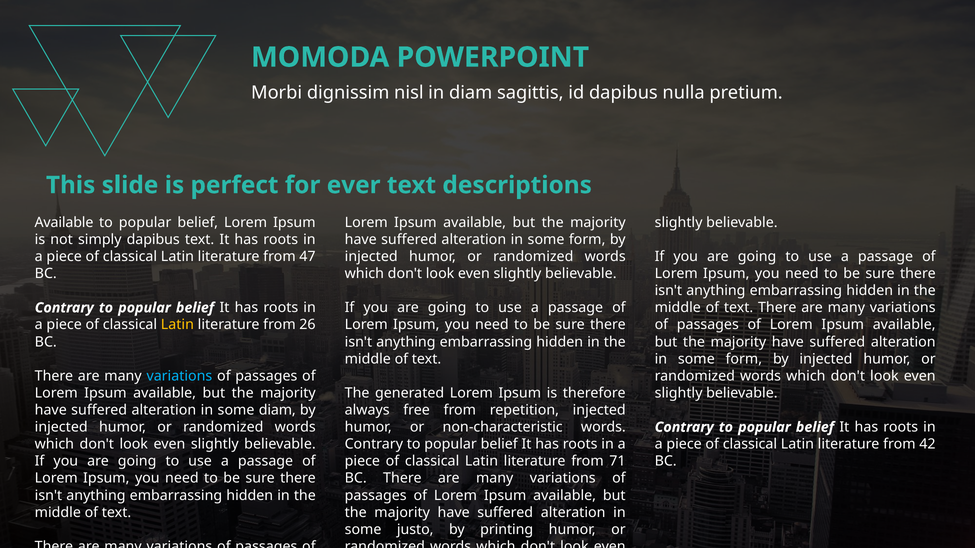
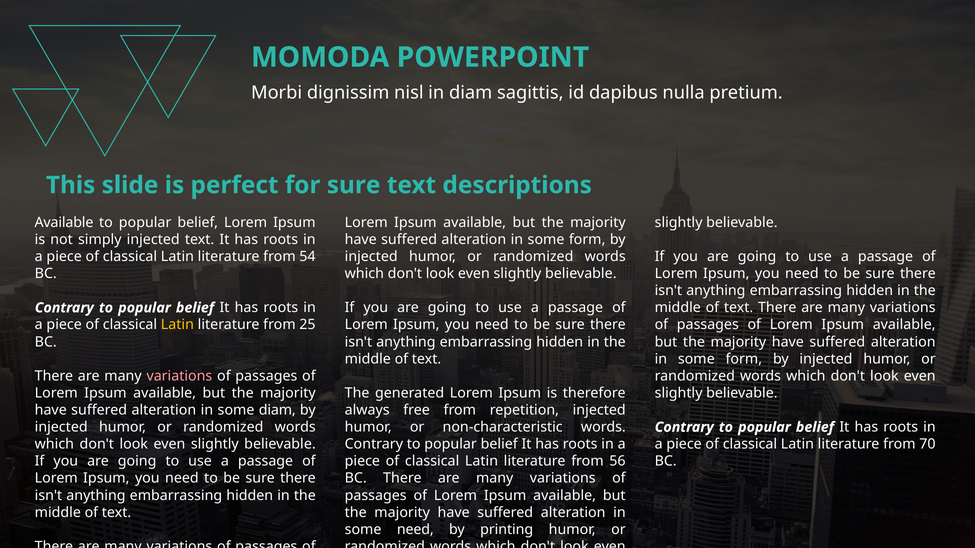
for ever: ever -> sure (354, 185)
simply dapibus: dapibus -> injected (153, 240)
47: 47 -> 54 (307, 257)
26: 26 -> 25 (307, 325)
variations colour: light blue -> pink (179, 376)
42: 42 -> 70 (927, 445)
71: 71 -> 56 (617, 462)
some justo: justo -> need (415, 530)
